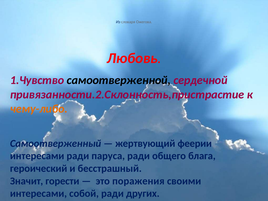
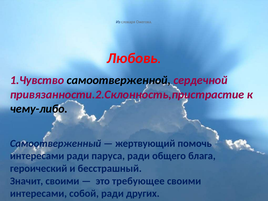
чему-либо colour: orange -> black (39, 109)
феерии: феерии -> помочь (195, 143)
Значит горести: горести -> своими (62, 181)
поражения: поражения -> требующее (138, 181)
